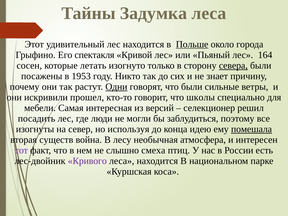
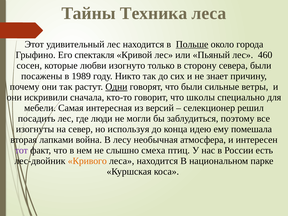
Задумка: Задумка -> Техника (154, 13)
164: 164 -> 460 (265, 55)
летать: летать -> любви (93, 65)
севера underline: present -> none (233, 65)
1953: 1953 -> 1989 (81, 76)
прошел: прошел -> сначала (87, 97)
помешала underline: present -> none (252, 129)
существ: существ -> лапками (56, 140)
Кривого colour: purple -> orange (87, 161)
